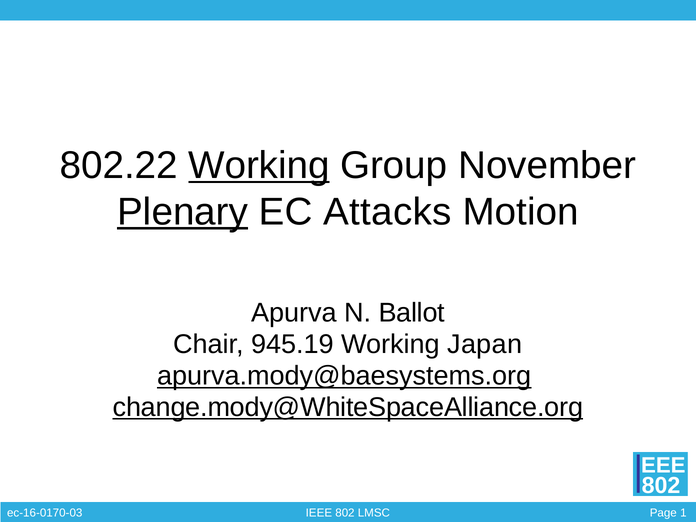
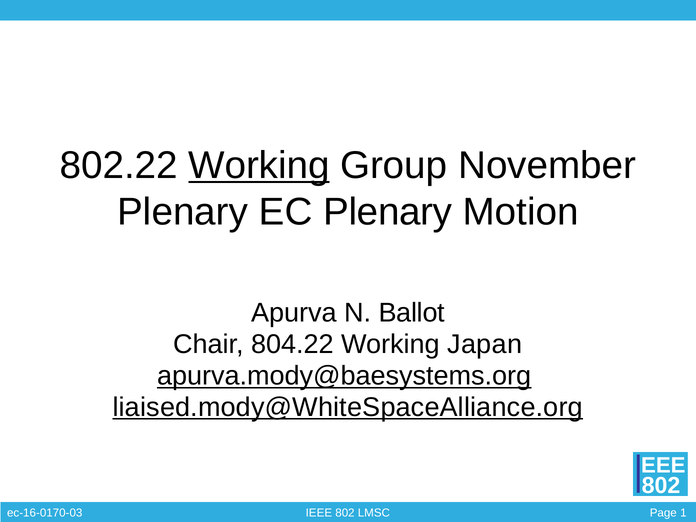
Plenary underline: present -> none (183, 212)
EC Attacks: Attacks -> Plenary (388, 212)
945.19: 945.19 -> 804.22 (293, 344)
change.mody@WhiteSpaceAlliance.org: change.mody@WhiteSpaceAlliance.org -> liaised.mody@WhiteSpaceAlliance.org (348, 407)
